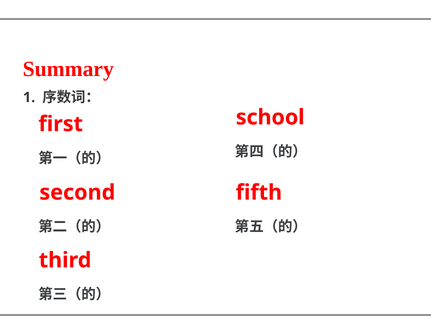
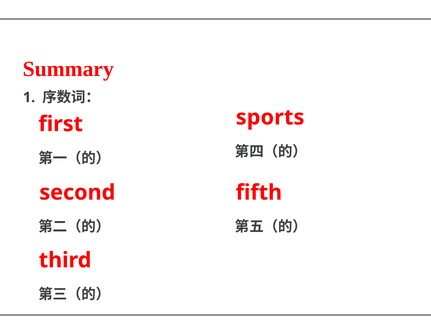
school: school -> sports (270, 117)
